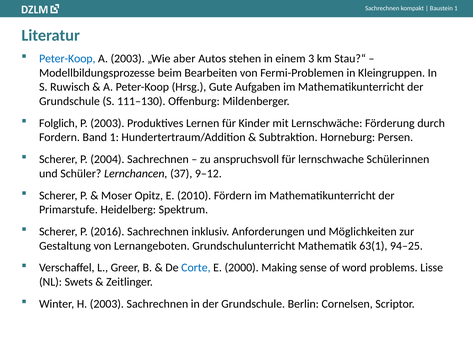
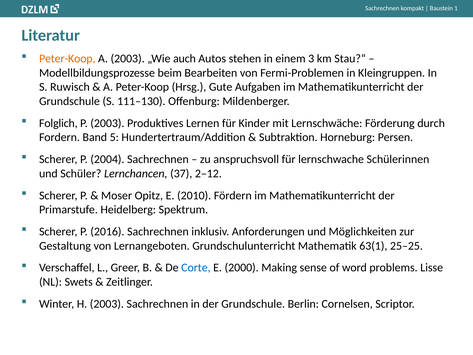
Peter-Koop colour: blue -> orange (67, 59)
aber: aber -> auch (184, 59)
Band 1: 1 -> 5 (114, 137)
9–12: 9–12 -> 2–12 (208, 173)
94–25: 94–25 -> 25–25 (406, 246)
